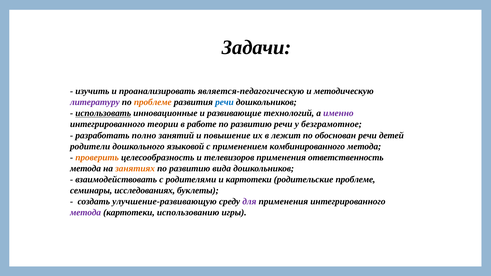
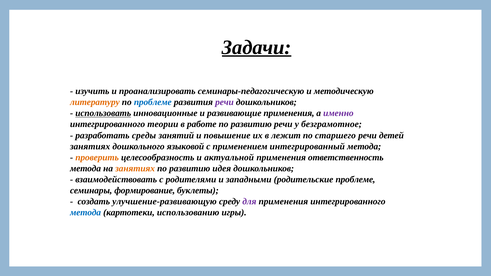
Задачи underline: none -> present (257, 47)
является-педагогическую: является-педагогическую -> семинары-педагогическую (251, 91)
литературу colour: purple -> orange (95, 102)
проблеме colour: orange -> blue (153, 102)
речи colour: blue -> purple (224, 102)
развивающие технологий: технологий -> применения (289, 113)
полно: полно -> среды (144, 135)
обоснован: обоснован -> старшего (335, 135)
родители: родители -> занятиях (90, 146)
комбинированного: комбинированного -> интегрированный (307, 146)
телевизоров: телевизоров -> актуальной (229, 158)
вида: вида -> идея (222, 169)
и картотеки: картотеки -> западными (249, 180)
исследованиях: исследованиях -> формирование (145, 191)
метода colour: purple -> blue (86, 213)
